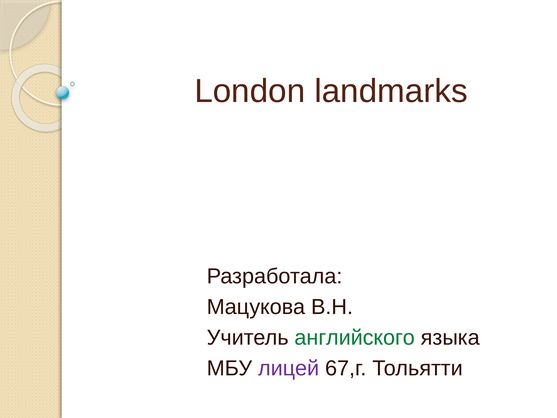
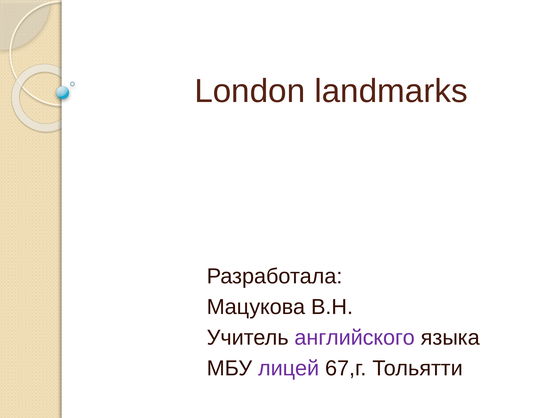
английского colour: green -> purple (355, 337)
